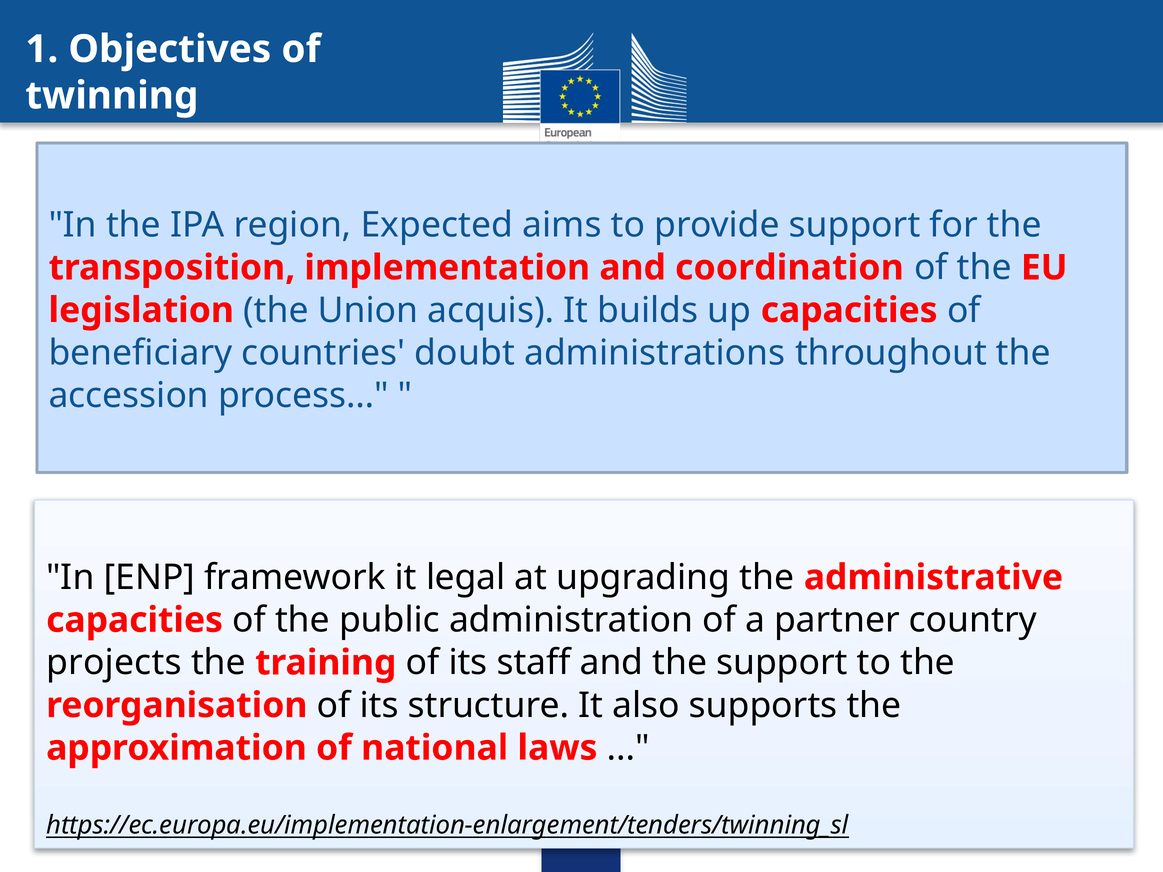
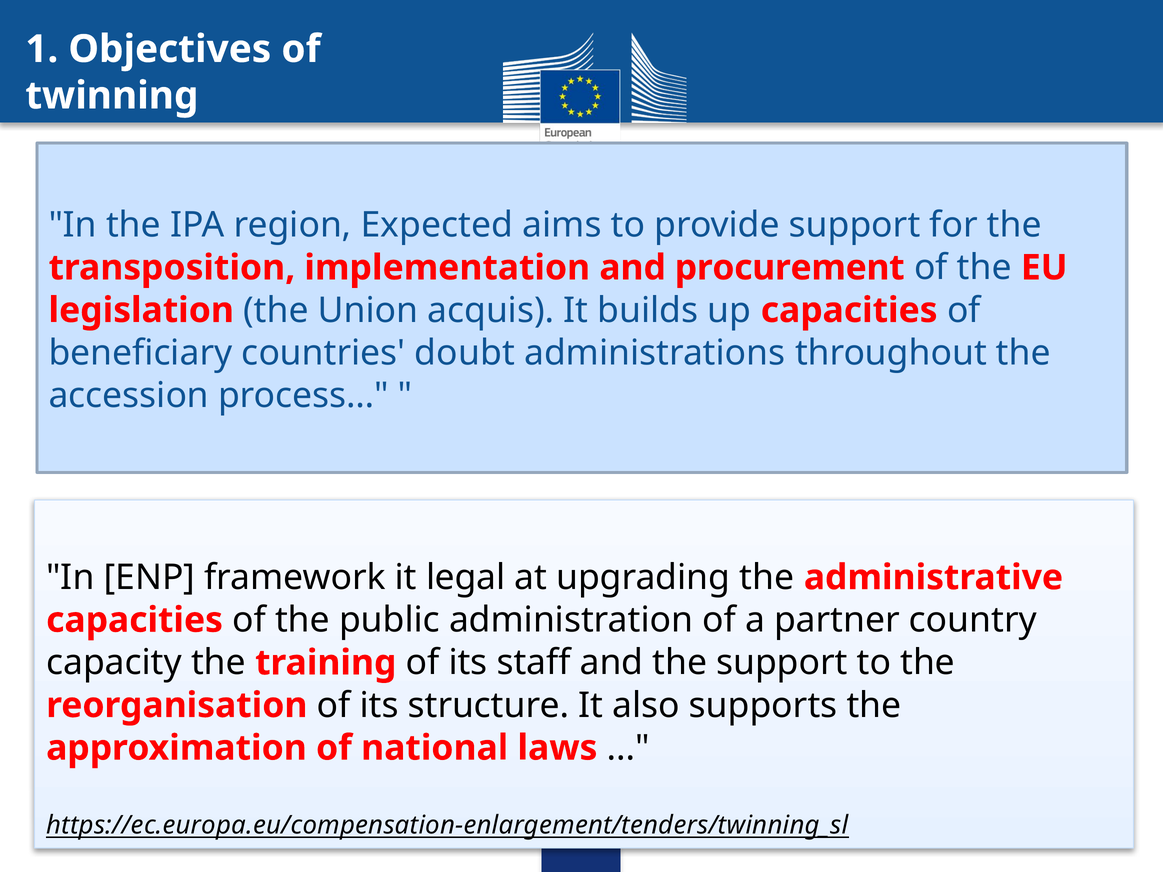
coordination: coordination -> procurement (790, 268)
projects: projects -> capacity (114, 663)
https://ec.europa.eu/implementation-enlargement/tenders/twinning_sl: https://ec.europa.eu/implementation-enlargement/tenders/twinning_sl -> https://ec.europa.eu/compensation-enlargement/tenders/twinning_sl (447, 826)
